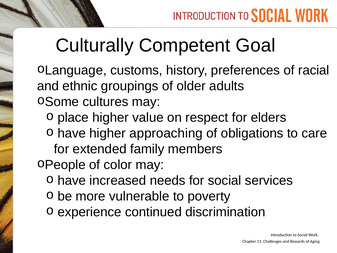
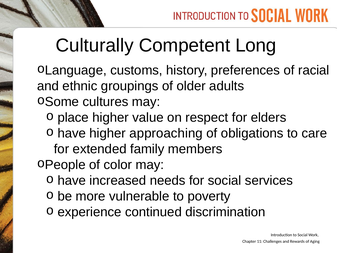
Goal: Goal -> Long (256, 45)
